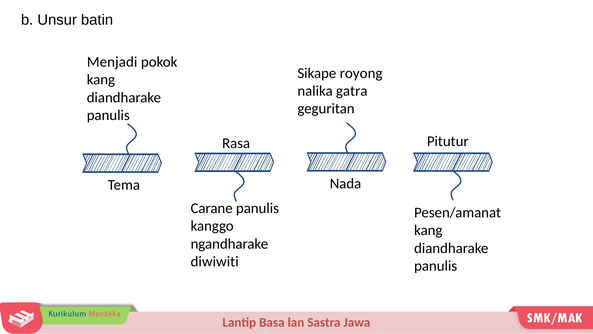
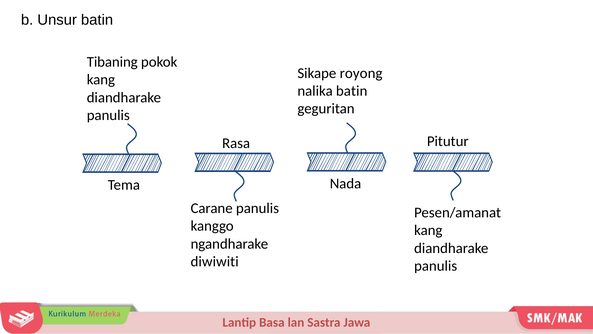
Menjadi: Menjadi -> Tibaning (112, 62)
nalika gatra: gatra -> batin (352, 91)
